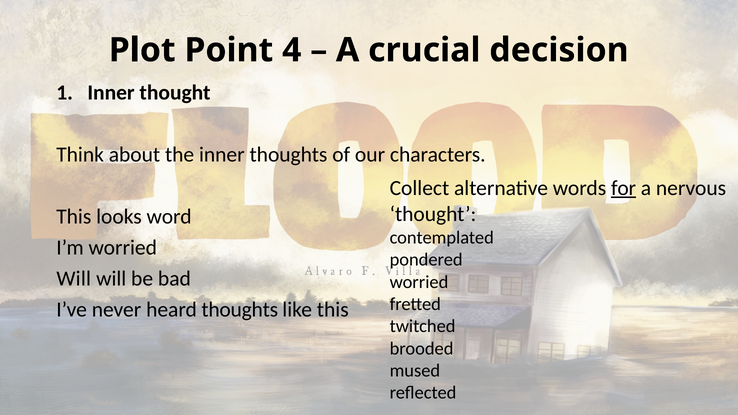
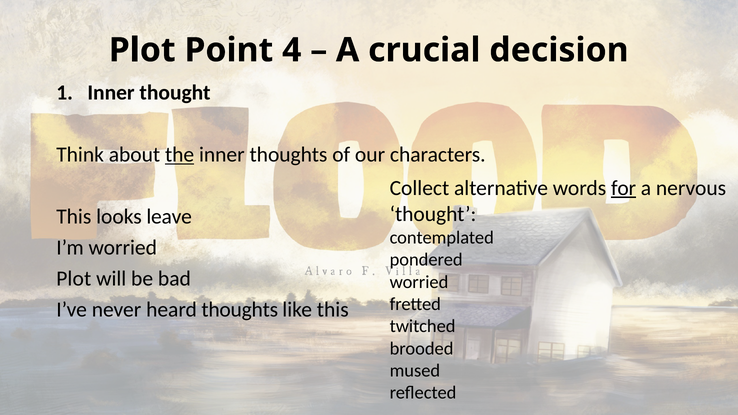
the underline: none -> present (180, 155)
word: word -> leave (169, 217)
Will: Will -> Plot (74, 279)
